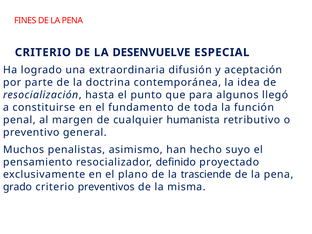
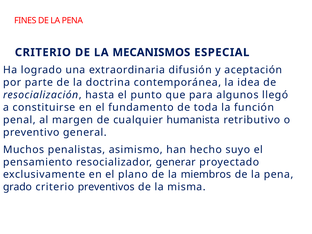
DESENVUELVE: DESENVUELVE -> MECANISMOS (151, 52)
definido: definido -> generar (176, 162)
trasciende: trasciende -> miembros (206, 175)
